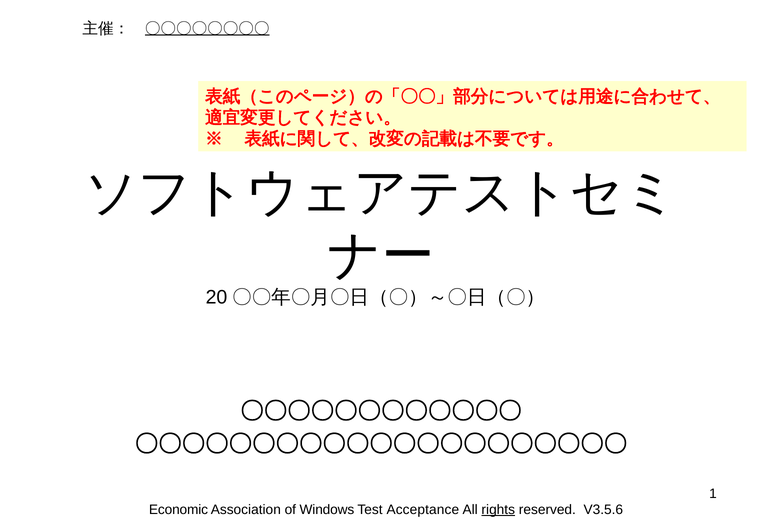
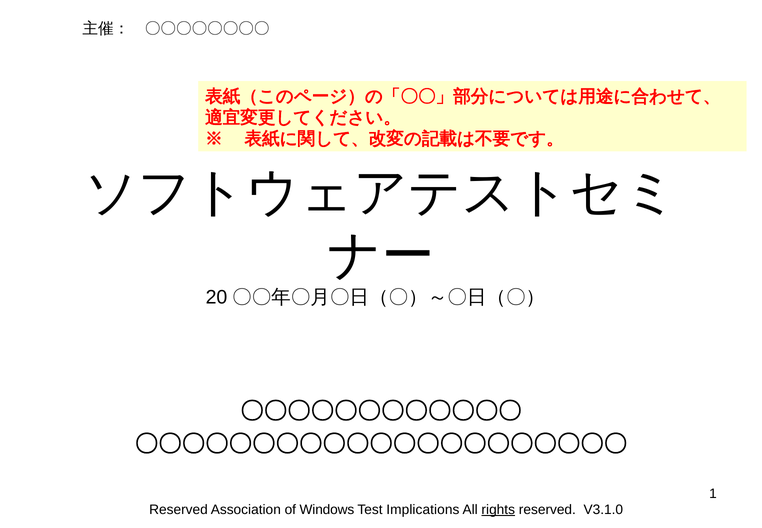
〇〇〇〇〇〇〇〇 underline: present -> none (207, 28)
Economic: Economic -> Reserved (178, 509)
Acceptance: Acceptance -> Implications (423, 509)
V3.5.6: V3.5.6 -> V3.1.0 (603, 509)
